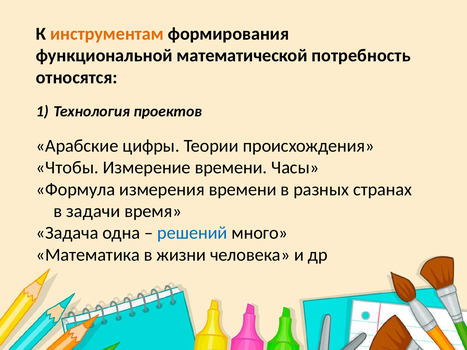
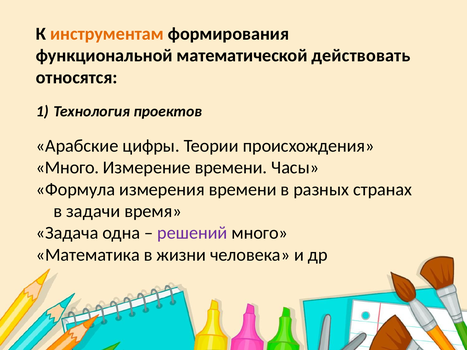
потребность: потребность -> действовать (361, 56)
Чтобы: Чтобы -> Много (68, 168)
решений colour: blue -> purple (192, 233)
